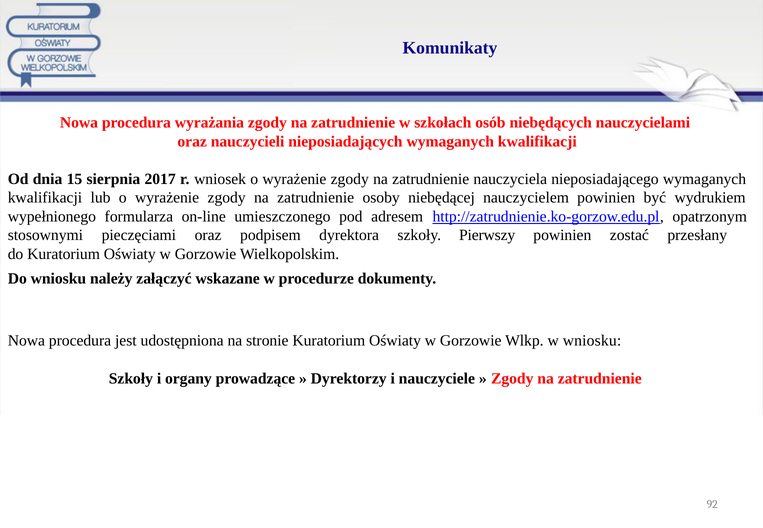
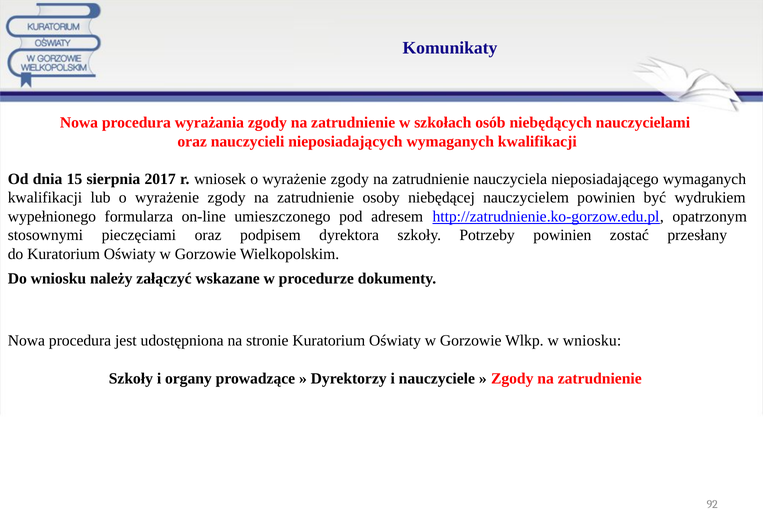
Pierwszy: Pierwszy -> Potrzeby (487, 235)
